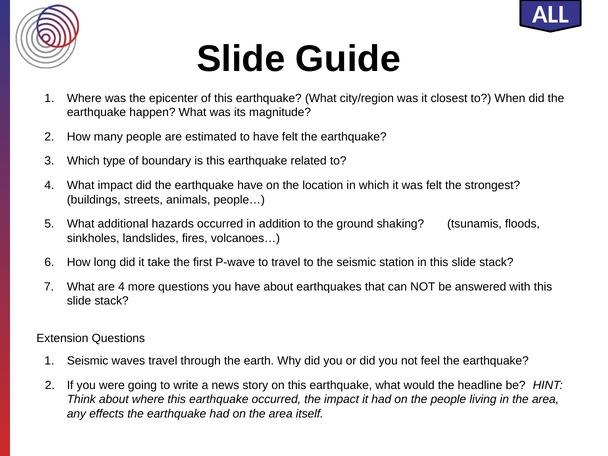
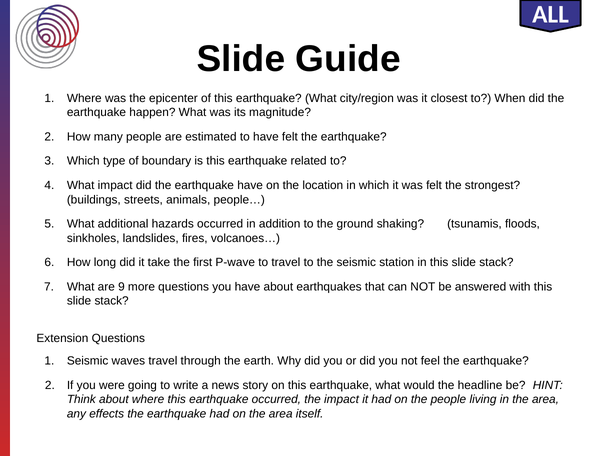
are 4: 4 -> 9 (121, 287)
